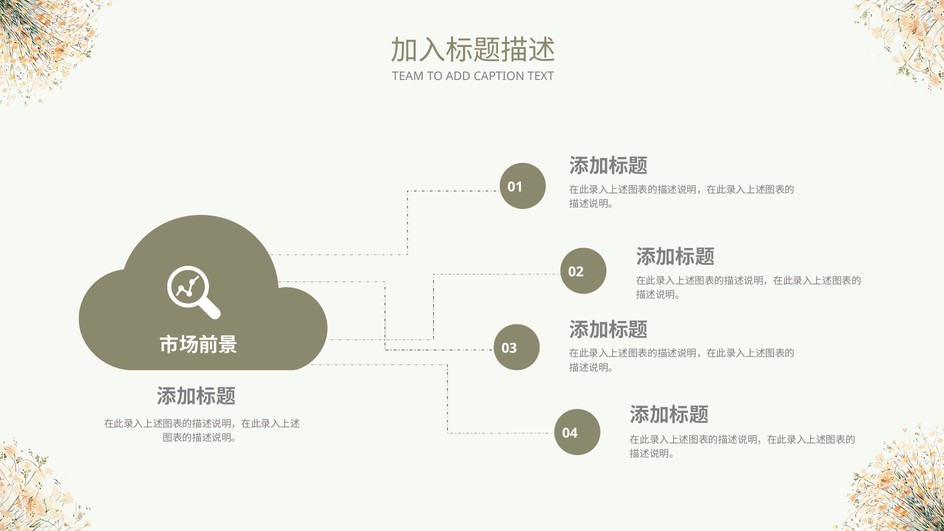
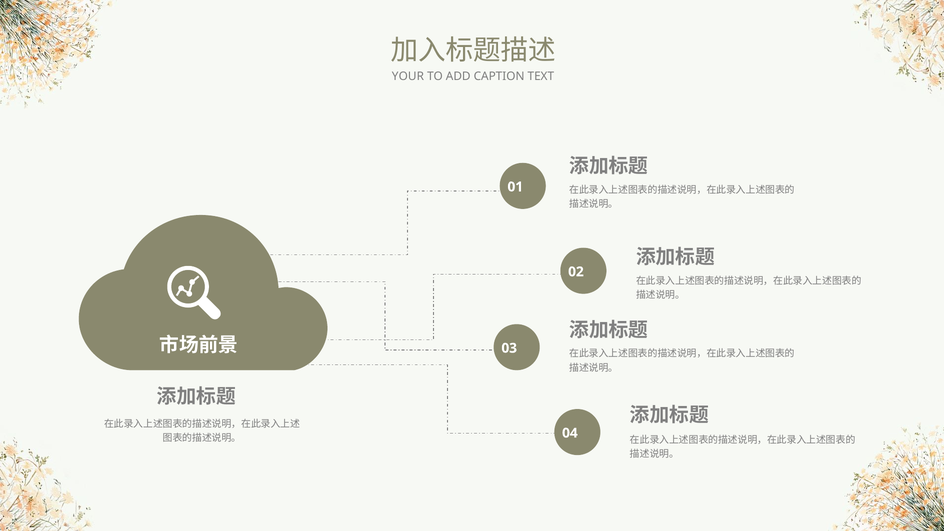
TEAM: TEAM -> YOUR (408, 76)
